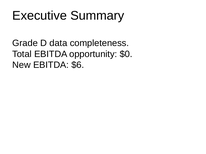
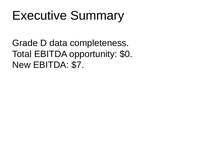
$6: $6 -> $7 (78, 65)
